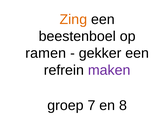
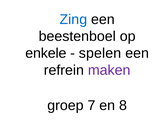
Zing colour: orange -> blue (73, 19)
ramen: ramen -> enkele (46, 54)
gekker: gekker -> spelen (100, 54)
